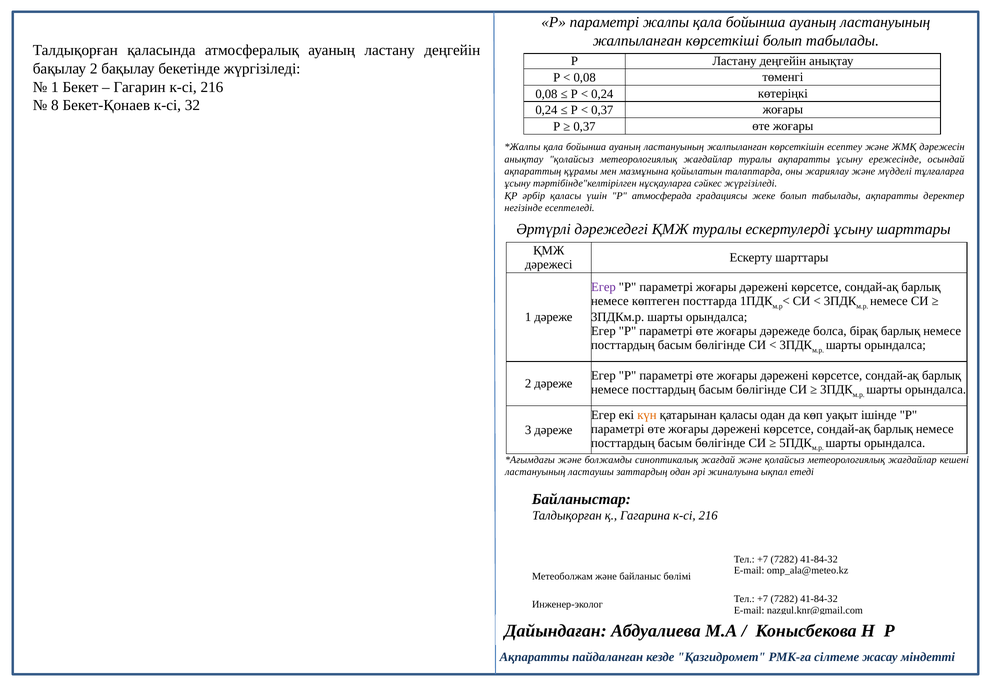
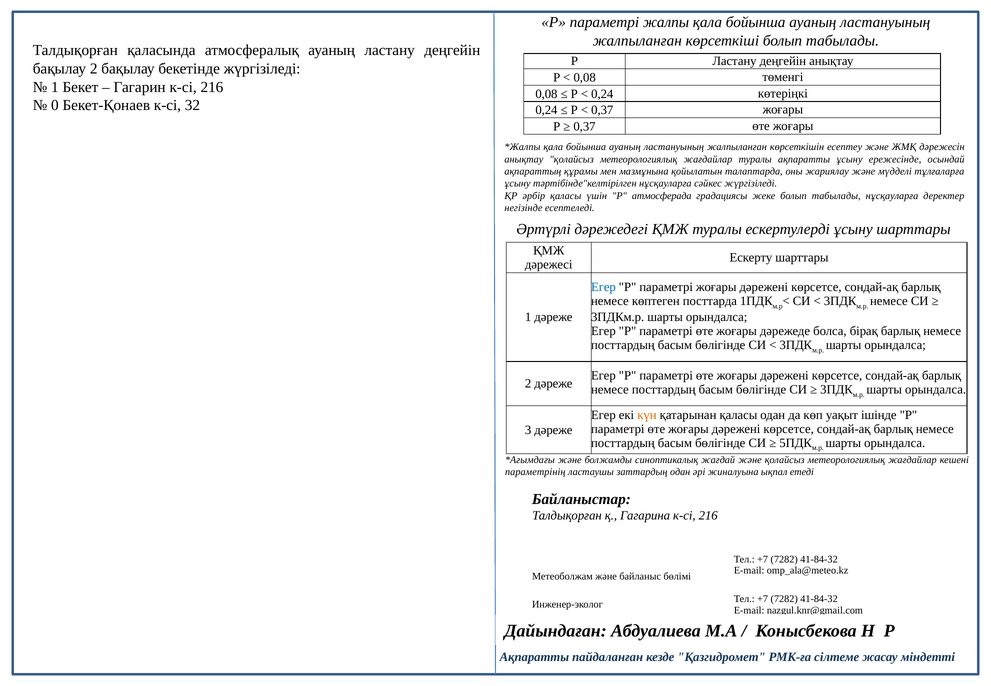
8: 8 -> 0 (55, 105)
табылады ақпаратты: ақпаратты -> нұсқауларға (892, 196)
Егер colour: purple -> blue (603, 287)
ластануының: ластануының -> параметрінің (535, 472)
